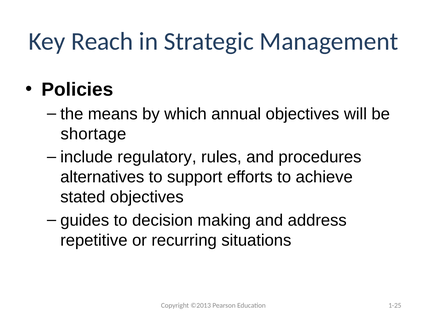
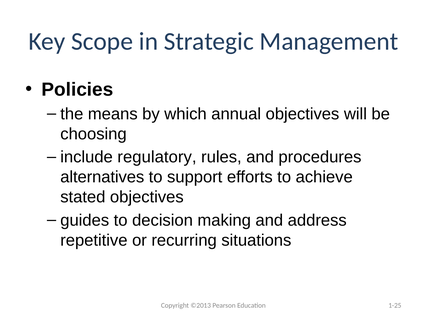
Reach: Reach -> Scope (102, 41)
shortage: shortage -> choosing (93, 134)
